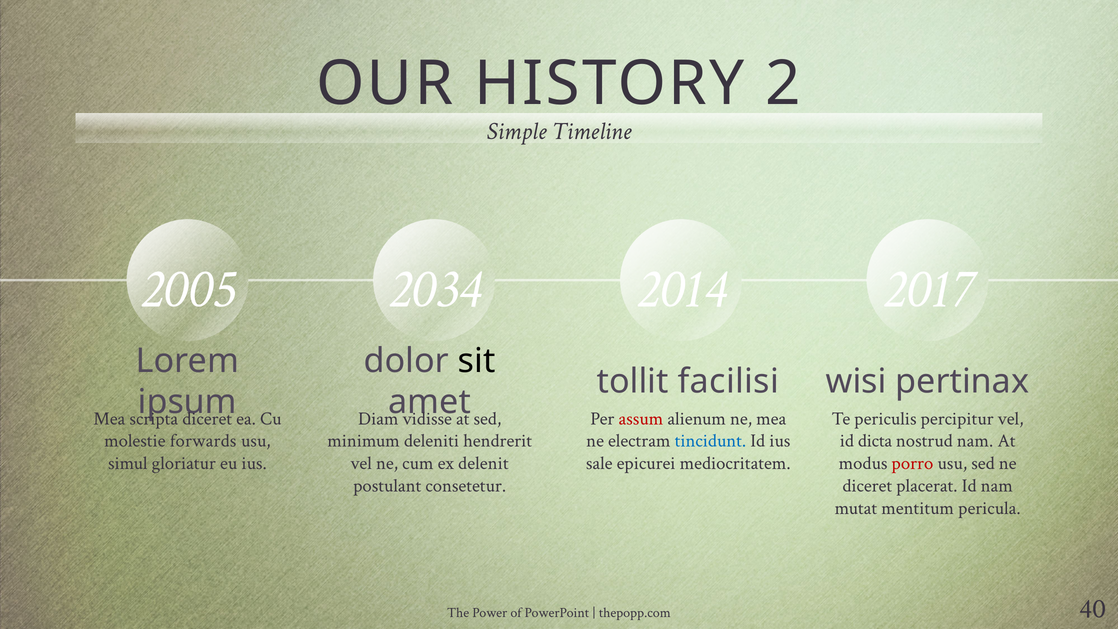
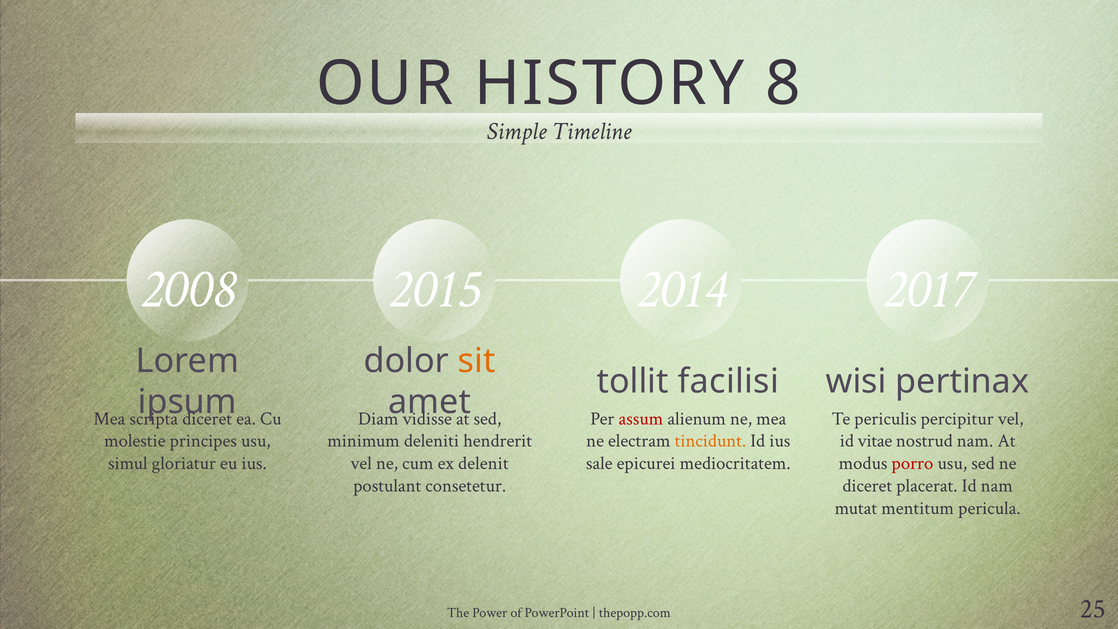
2: 2 -> 8 (783, 84)
2005: 2005 -> 2008 (187, 288)
2034: 2034 -> 2015 (434, 288)
sit colour: black -> orange (477, 361)
forwards: forwards -> principes (203, 441)
tincidunt colour: blue -> orange (710, 441)
dicta: dicta -> vitae (875, 441)
40: 40 -> 25 (1093, 608)
